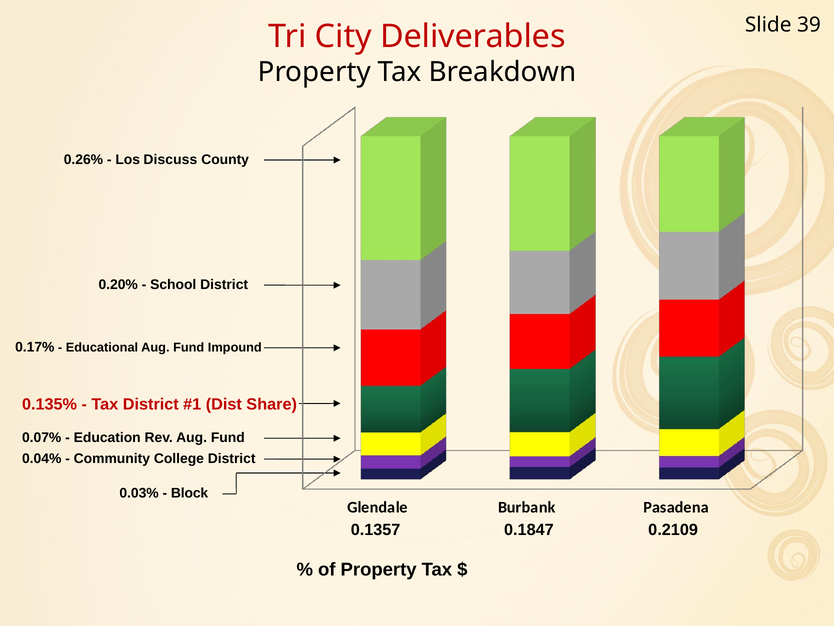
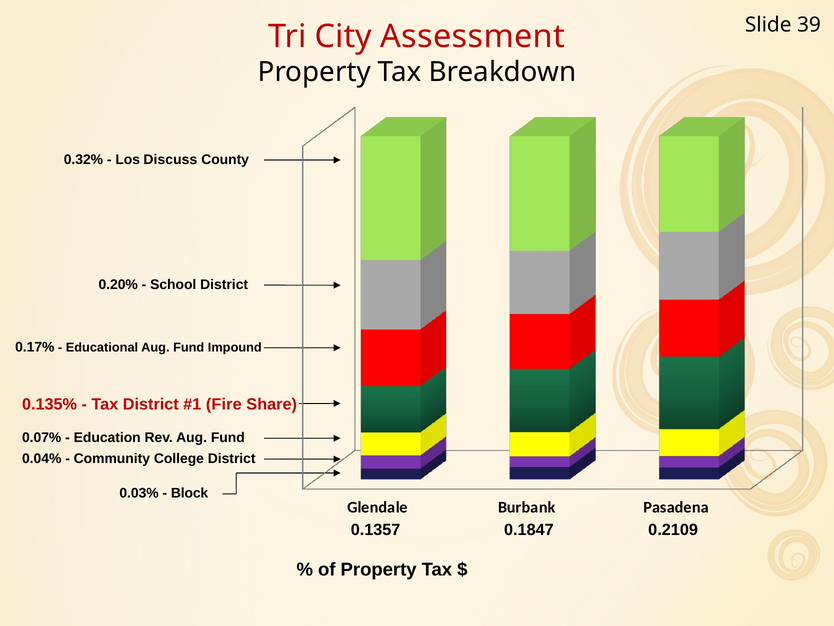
Deliverables: Deliverables -> Assessment (473, 36)
0.26%: 0.26% -> 0.32% (83, 159)
Dist: Dist -> Fire (224, 404)
